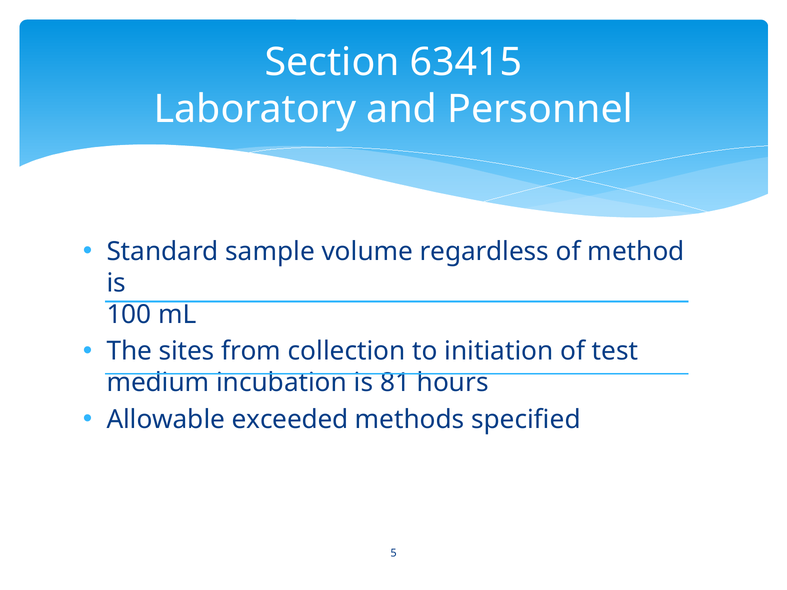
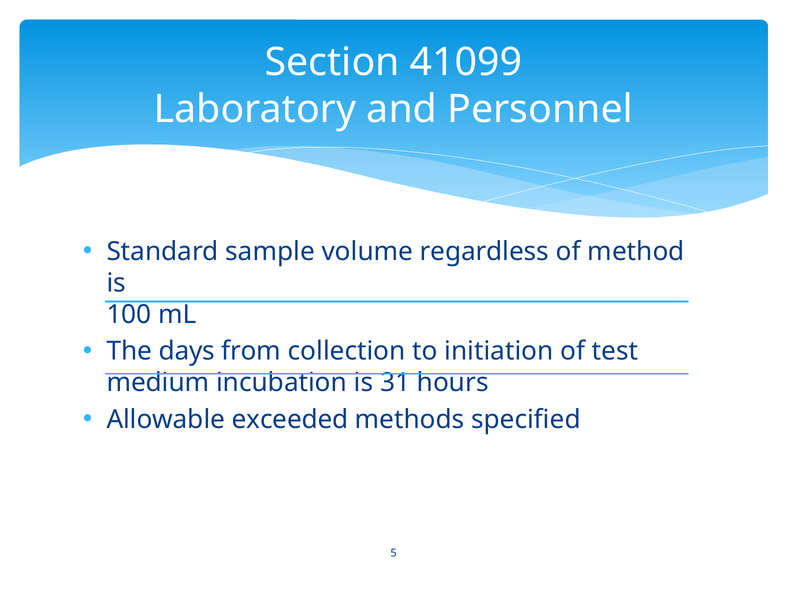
63415: 63415 -> 41099 (466, 62)
sites: sites -> days (187, 351)
81: 81 -> 31 (395, 383)
